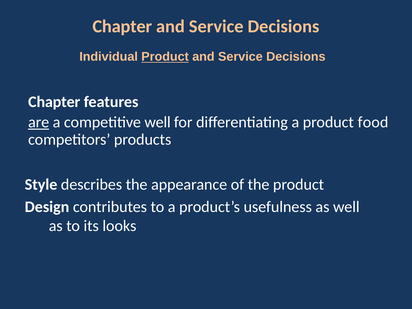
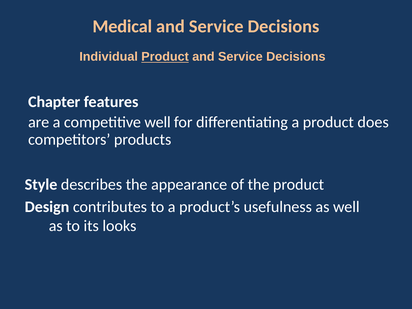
Chapter: Chapter -> Medical (122, 26)
are underline: present -> none (39, 122)
food: food -> does (373, 122)
